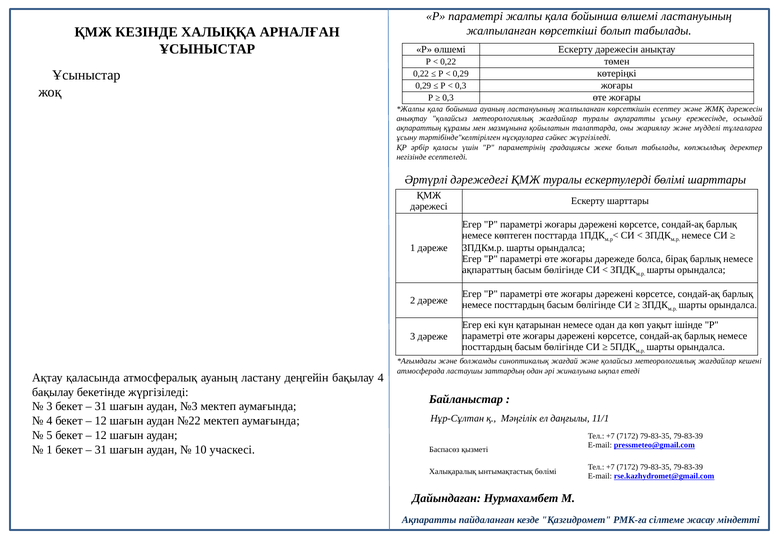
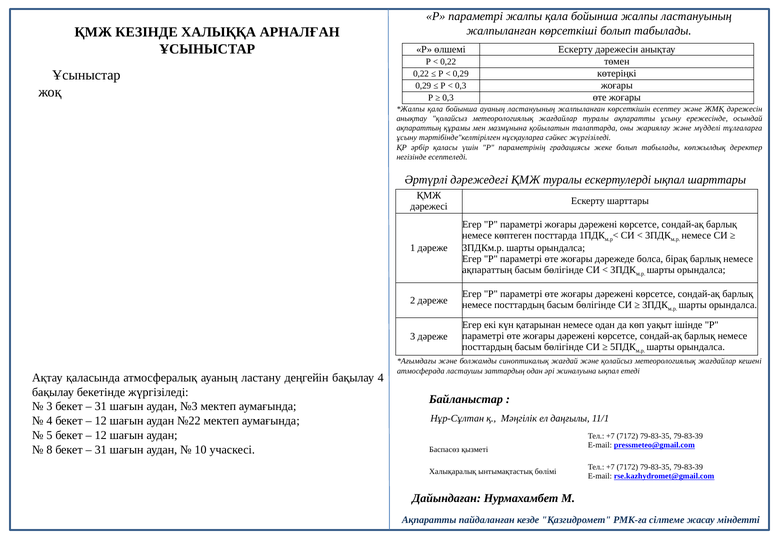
бойынша өлшемі: өлшемі -> жалпы (639, 16)
ескертулерді бөлімі: бөлімі -> ықпал (669, 180)
1: 1 -> 8 (49, 450)
